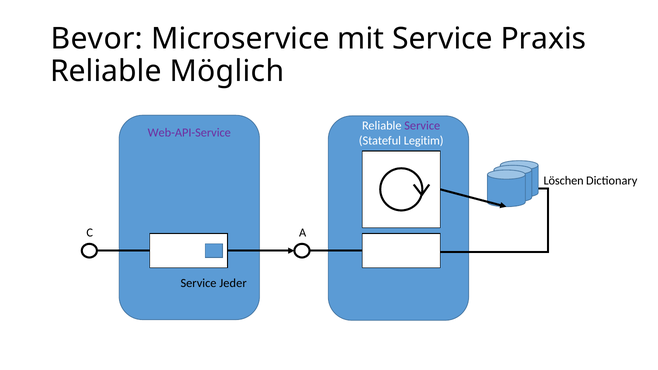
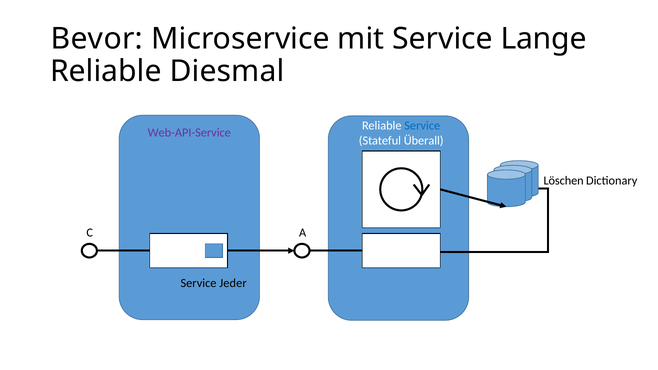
Praxis: Praxis -> Lange (544, 39)
Möglich: Möglich -> Diesmal (227, 72)
Service colour: purple -> blue (422, 126)
Legitim: Legitim -> Überall (424, 141)
